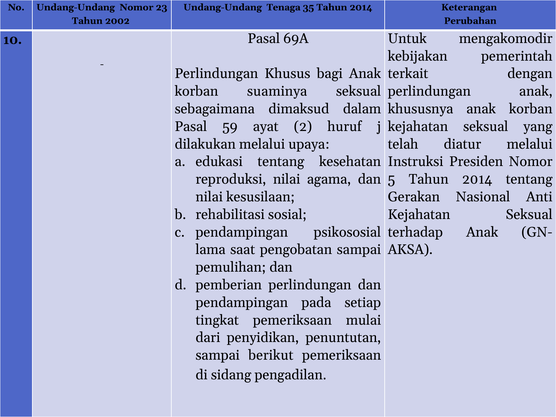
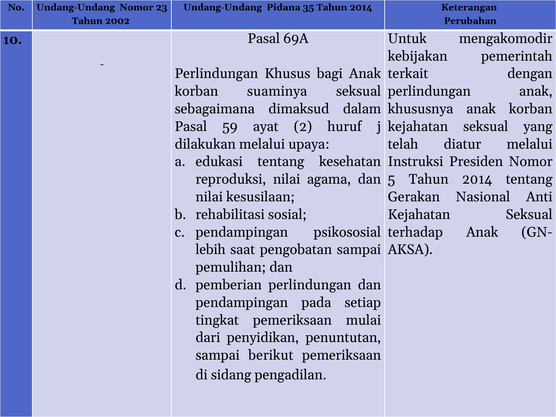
Tenaga: Tenaga -> Pidana (283, 7)
lama: lama -> lebih (211, 250)
